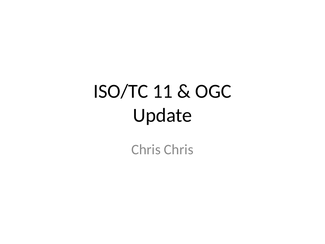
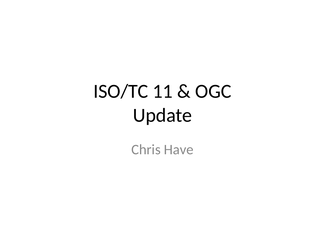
Chris Chris: Chris -> Have (179, 149)
